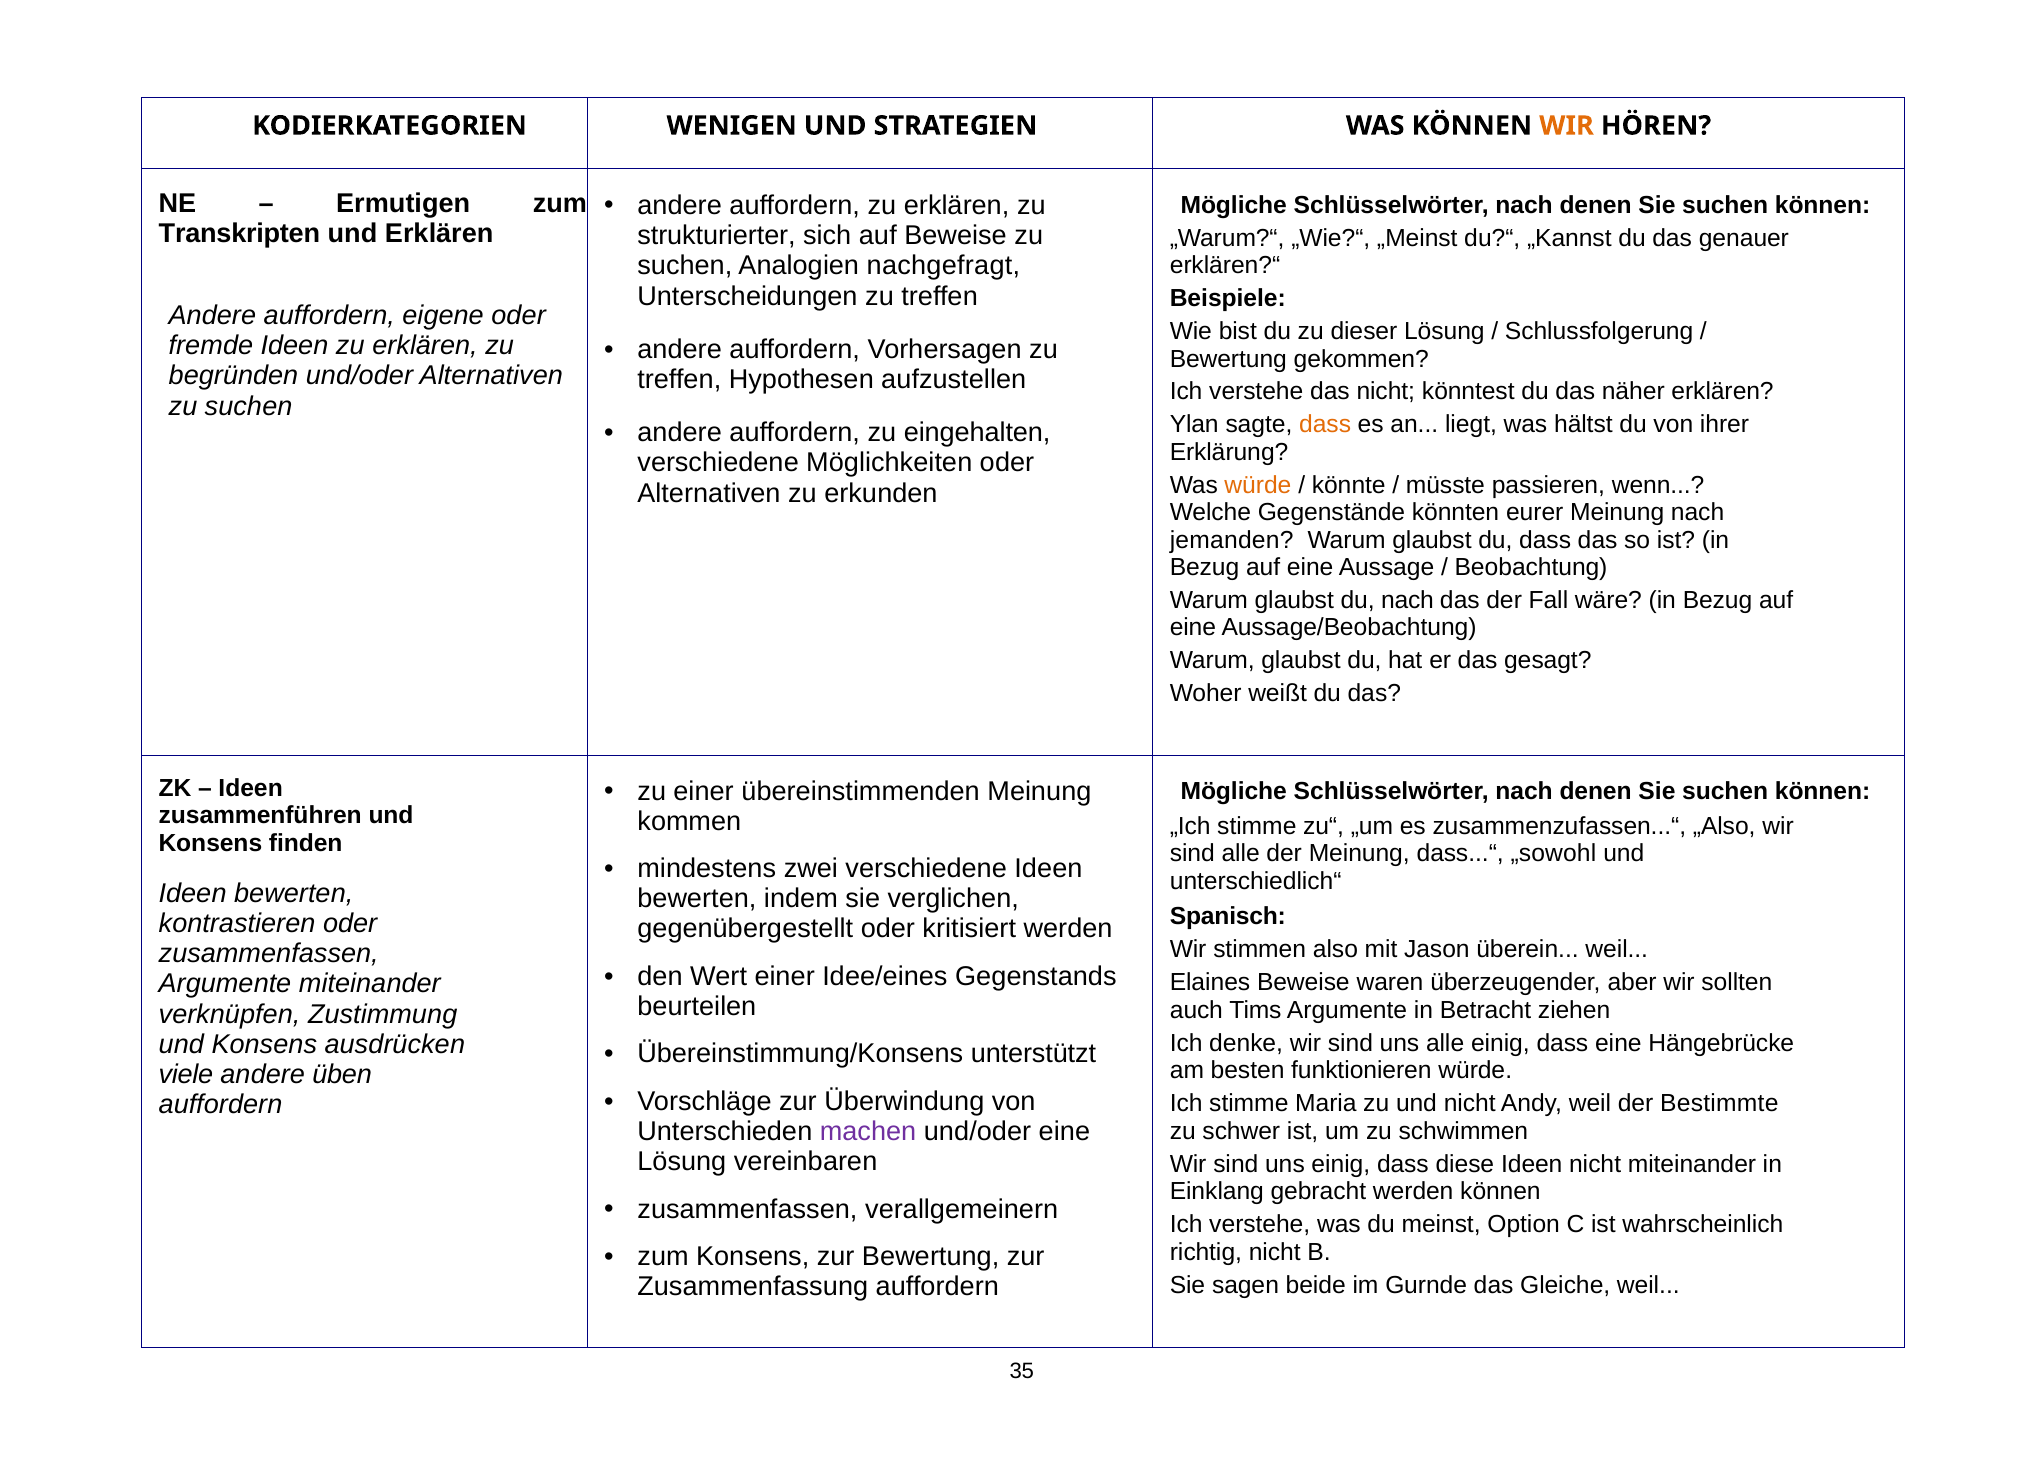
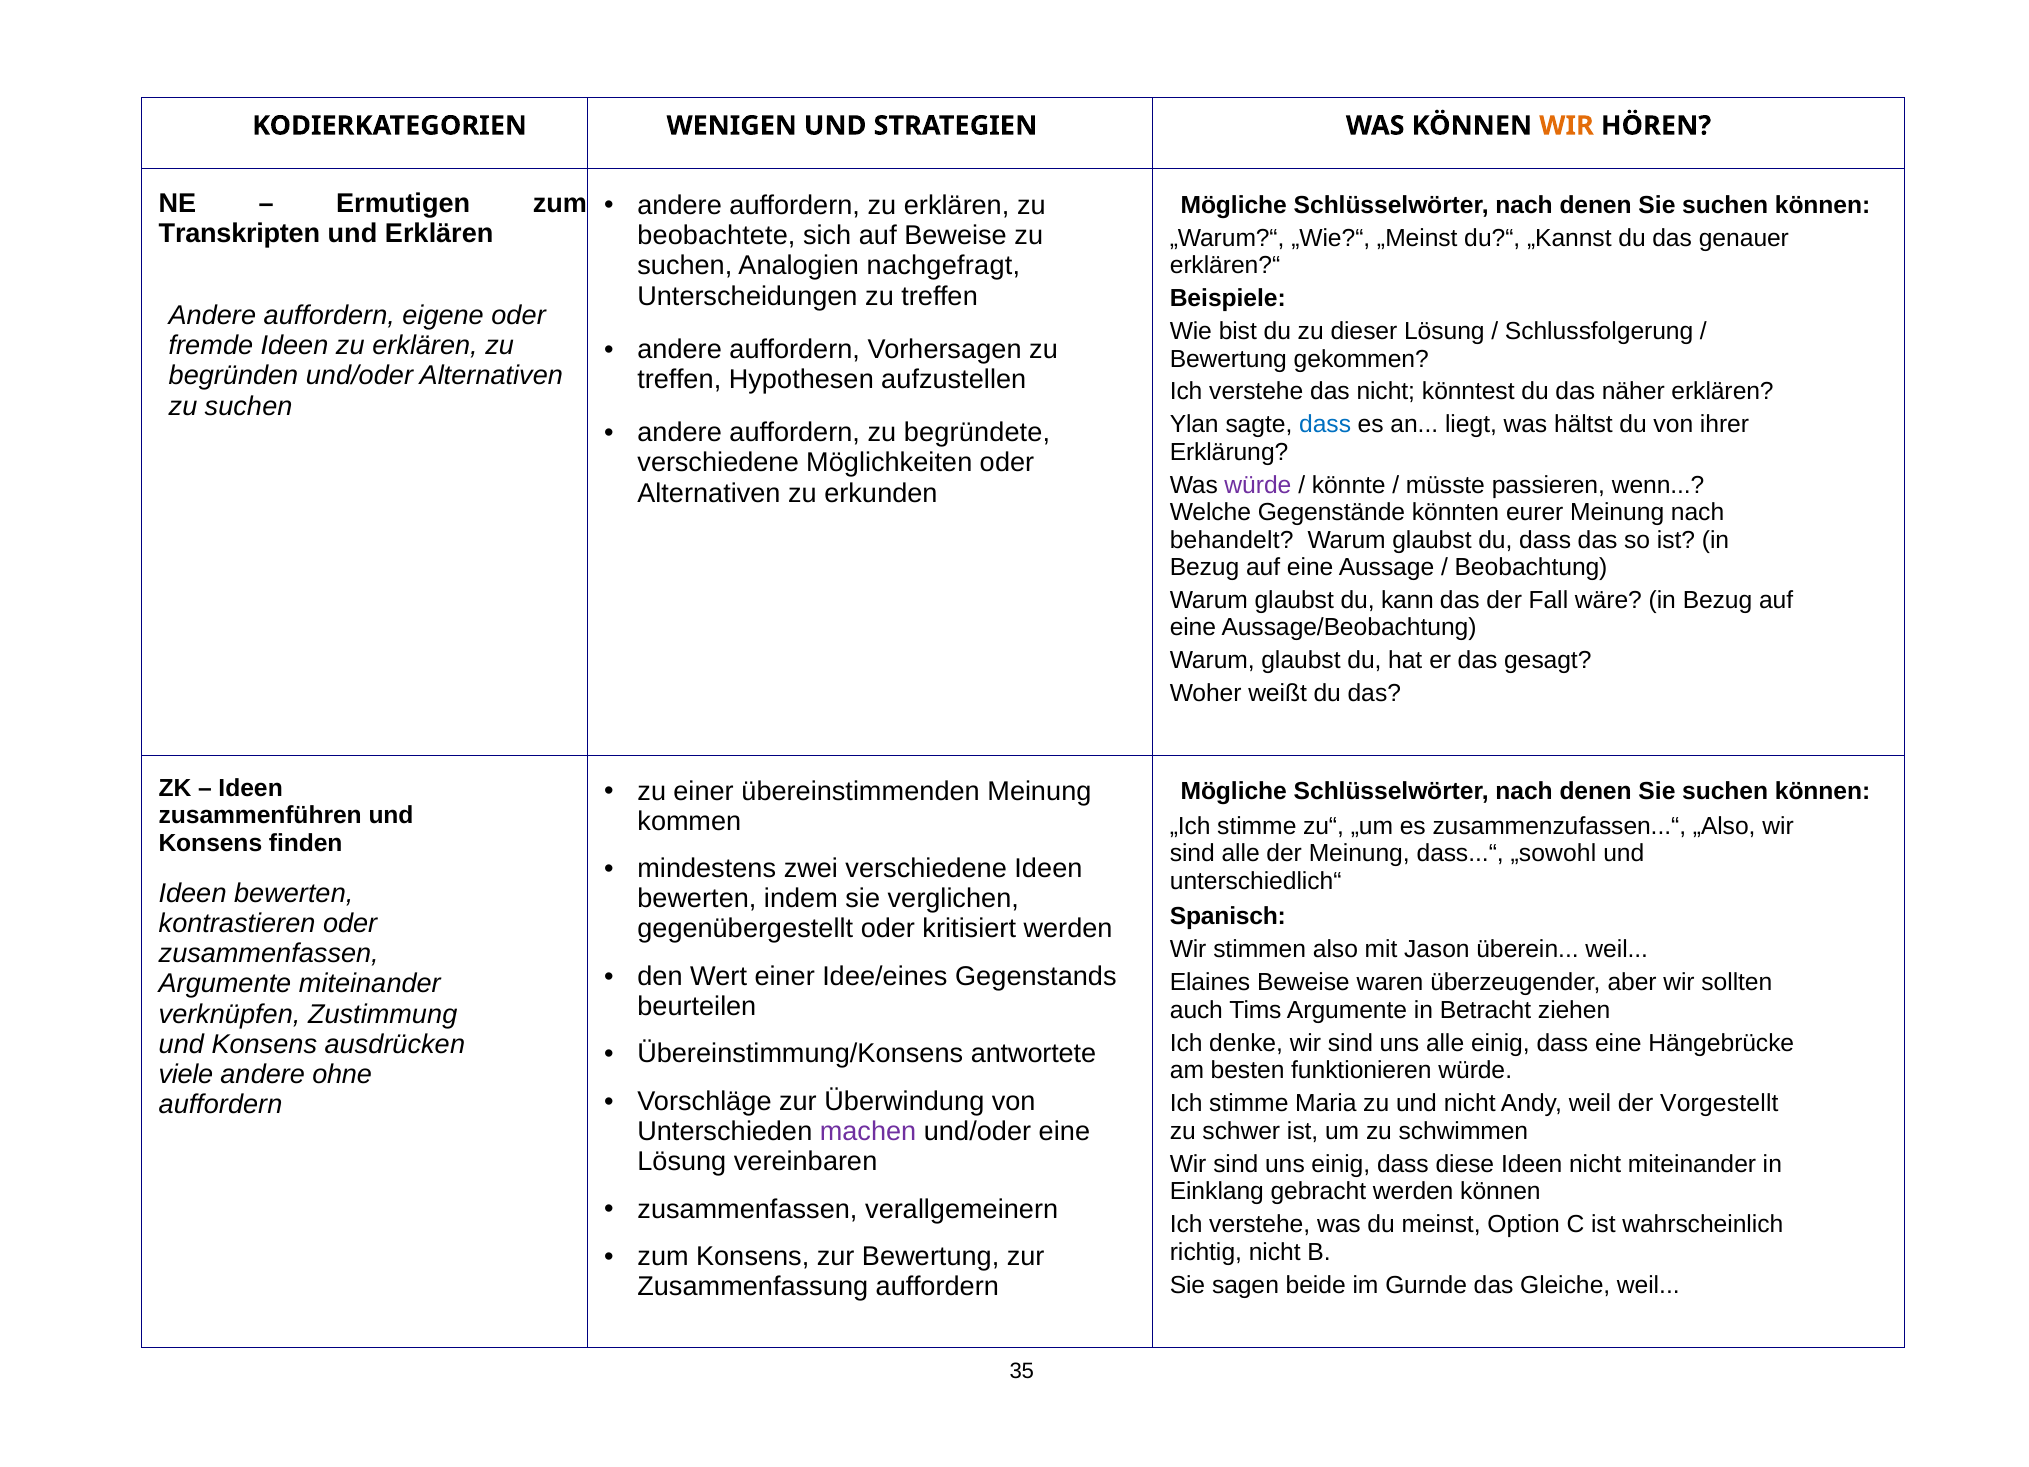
strukturierter: strukturierter -> beobachtete (716, 235)
dass colour: orange -> blue (1325, 424)
eingehalten: eingehalten -> begründete (977, 432)
würde colour: orange -> purple (1258, 485)
jemanden: jemanden -> behandelt (1232, 540)
du nach: nach -> kann (1407, 600)
unterstützt: unterstützt -> antwortete (1033, 1054)
üben: üben -> ohne (342, 1074)
Bestimmte: Bestimmte -> Vorgestellt (1719, 1103)
